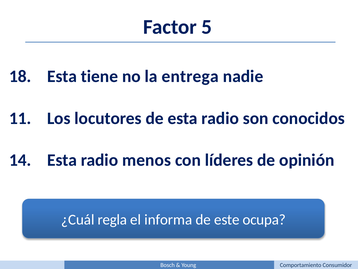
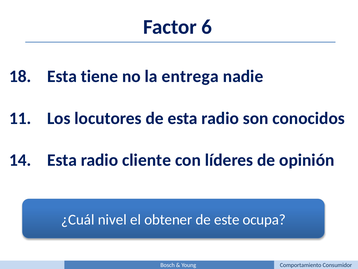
5: 5 -> 6 (207, 27)
menos: menos -> cliente (147, 160)
regla: regla -> nivel (112, 219)
informa: informa -> obtener (168, 219)
